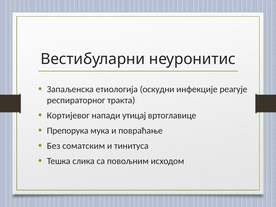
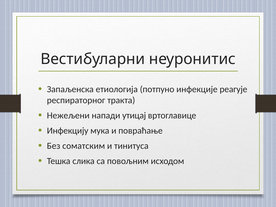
оскудни: оскудни -> потпуно (157, 89)
Кортијевог: Кортијевог -> Нежељени (68, 116)
Препорука: Препорука -> Инфекцију (68, 131)
